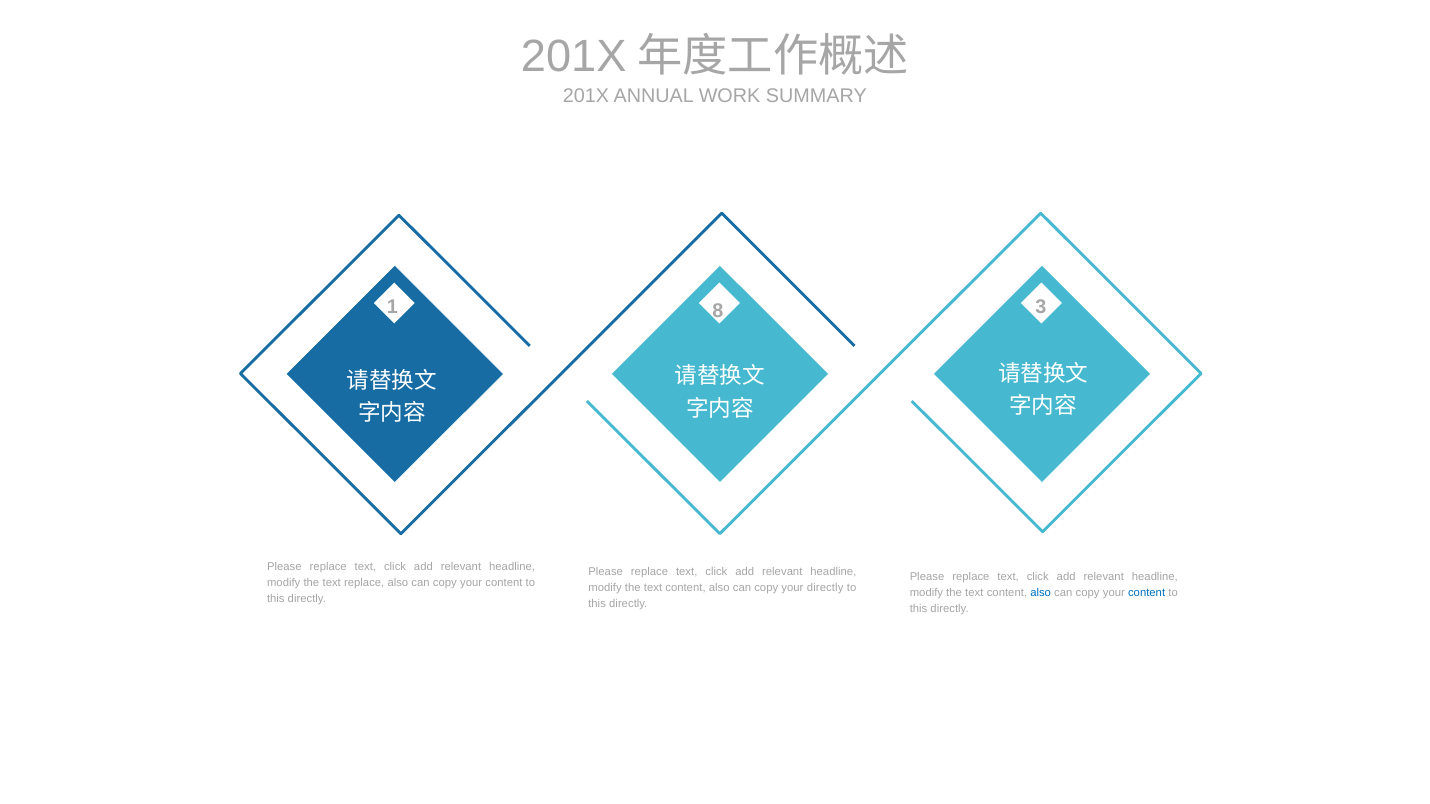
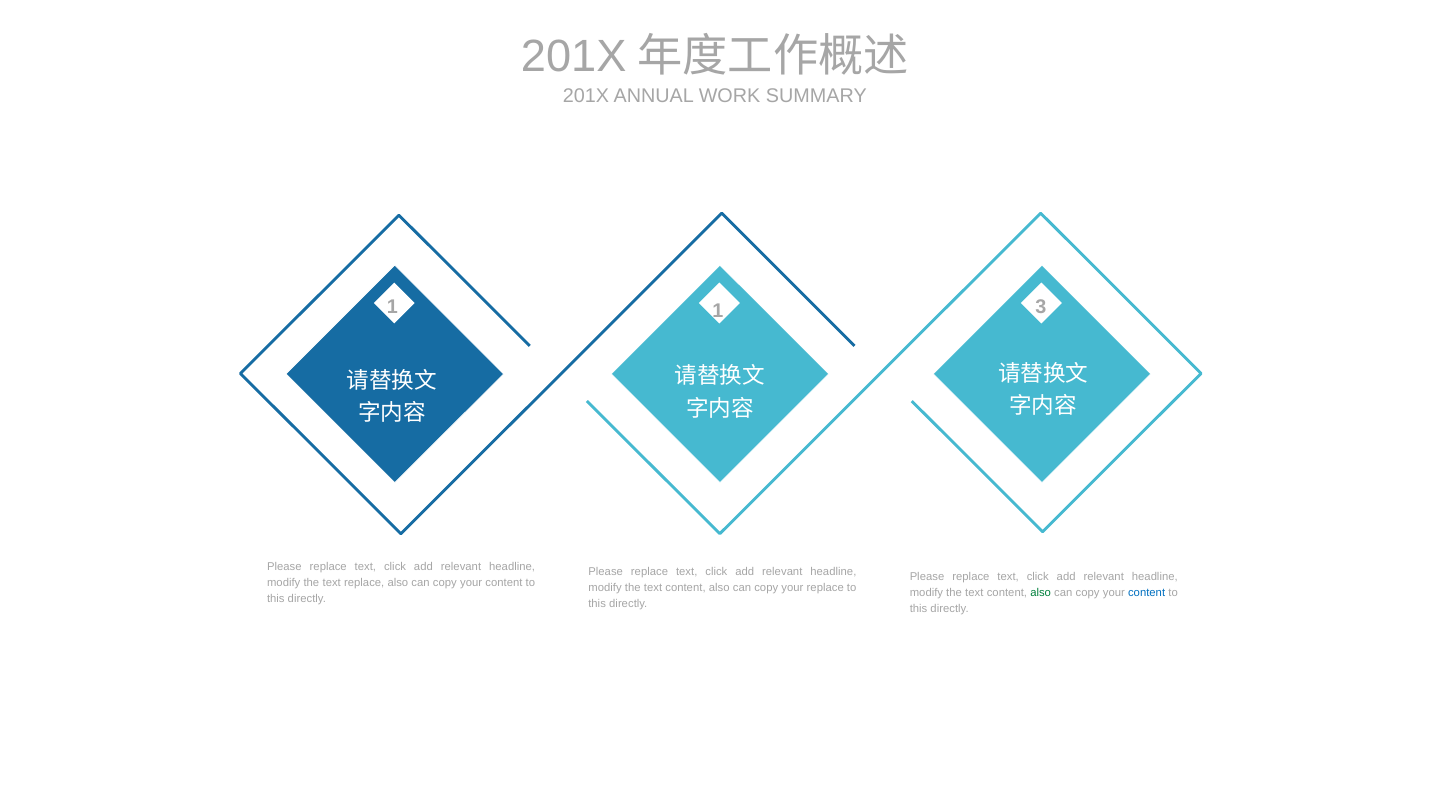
1 8: 8 -> 1 (718, 311)
your directly: directly -> replace (825, 588)
also colour: blue -> green (1041, 593)
